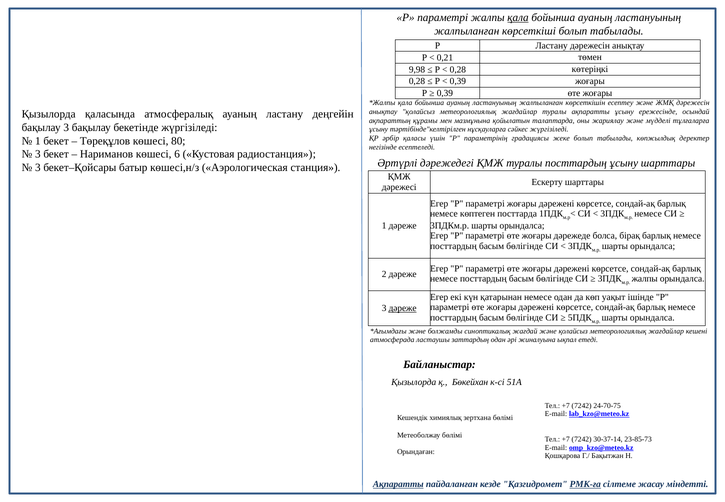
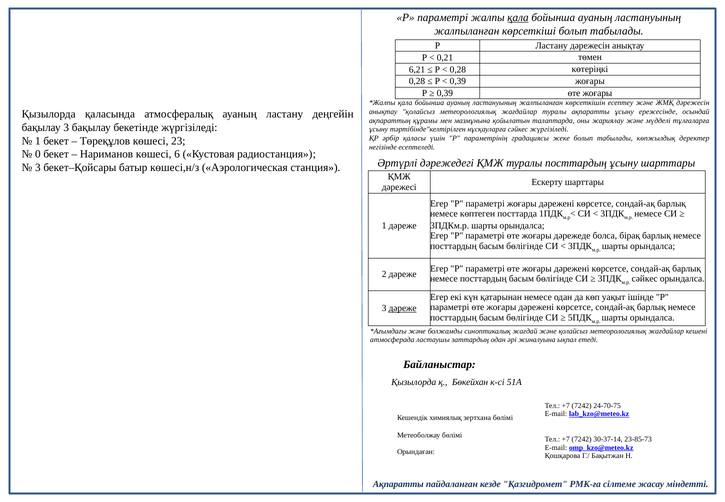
9,98: 9,98 -> 6,21 (417, 69)
80: 80 -> 23 (178, 141)
3: 3 -> 0 (38, 154)
жалпы: жалпы -> сәйкес (645, 279)
Ақпаратты underline: present -> none (398, 484)
РМК-ға underline: present -> none (585, 484)
